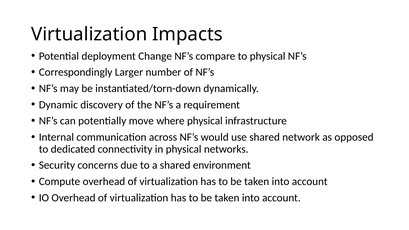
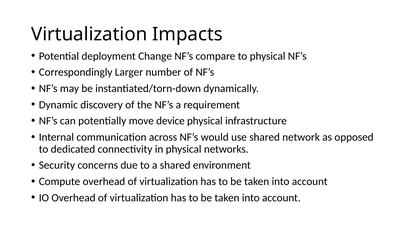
where: where -> device (170, 121)
